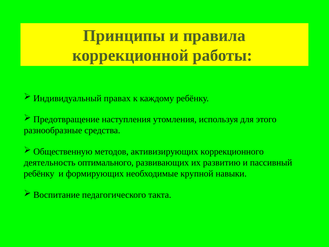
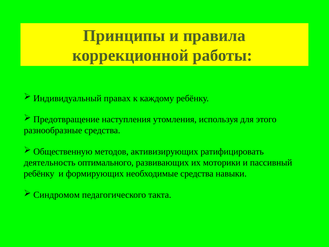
коррекционного: коррекционного -> ратифицировать (232, 152)
развитию: развитию -> моторики (222, 162)
необходимые крупной: крупной -> средства (197, 173)
Воспитание: Воспитание -> Синдромом (57, 195)
